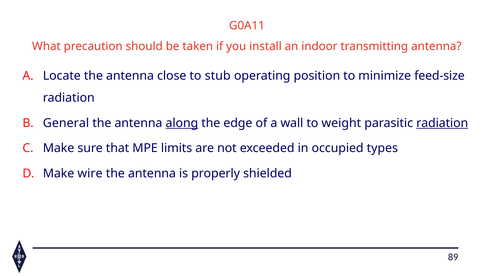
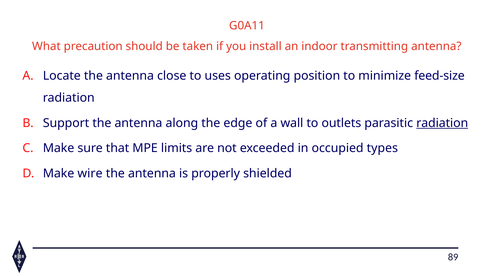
stub: stub -> uses (218, 76)
General: General -> Support (66, 123)
along underline: present -> none (182, 123)
weight: weight -> outlets (341, 123)
